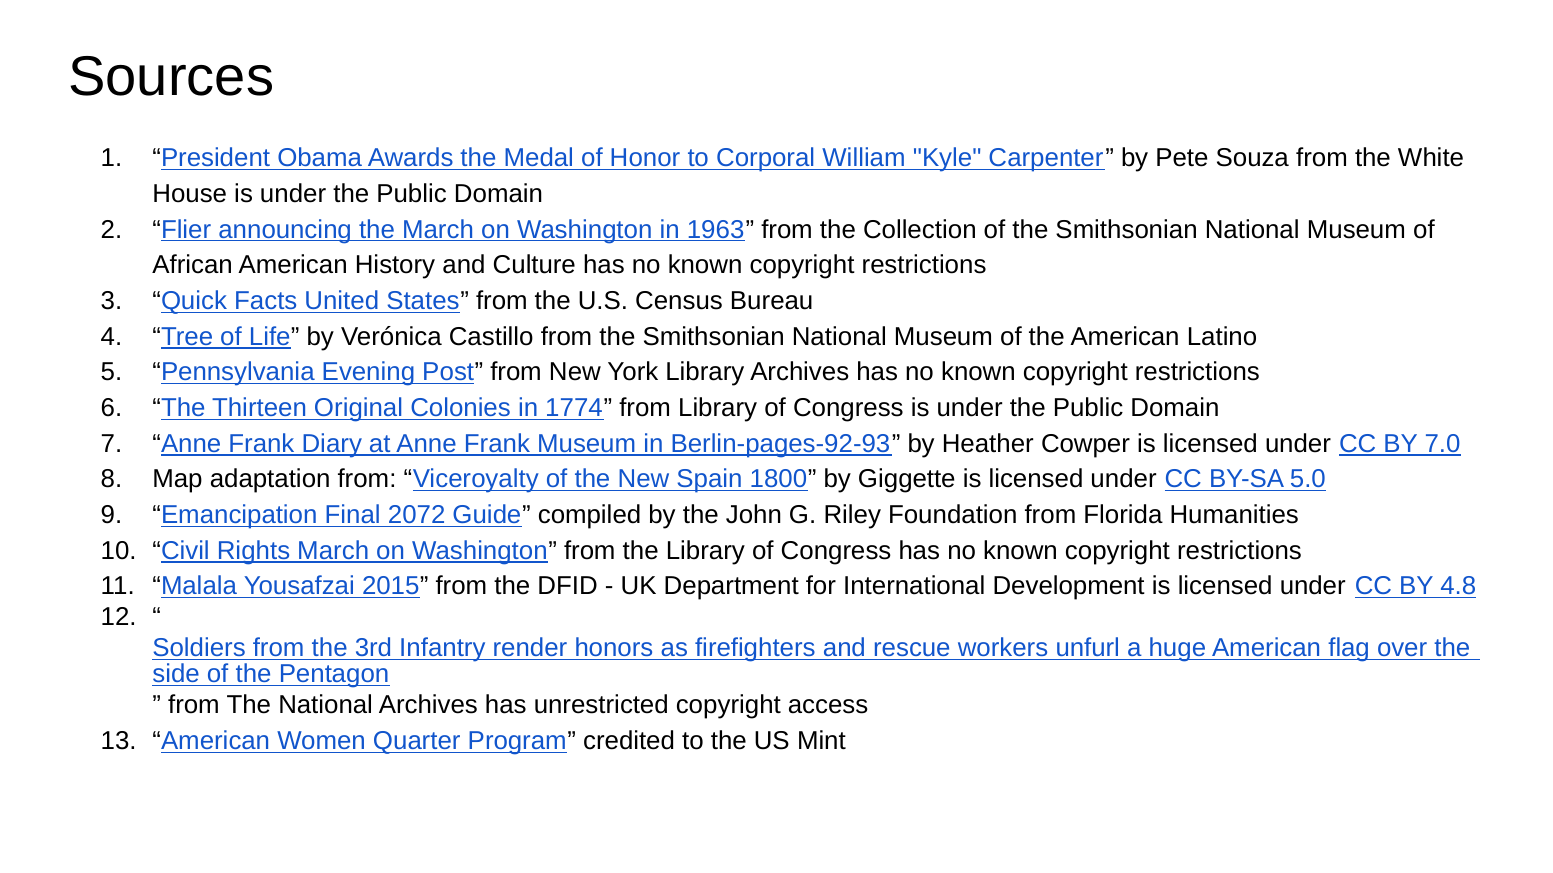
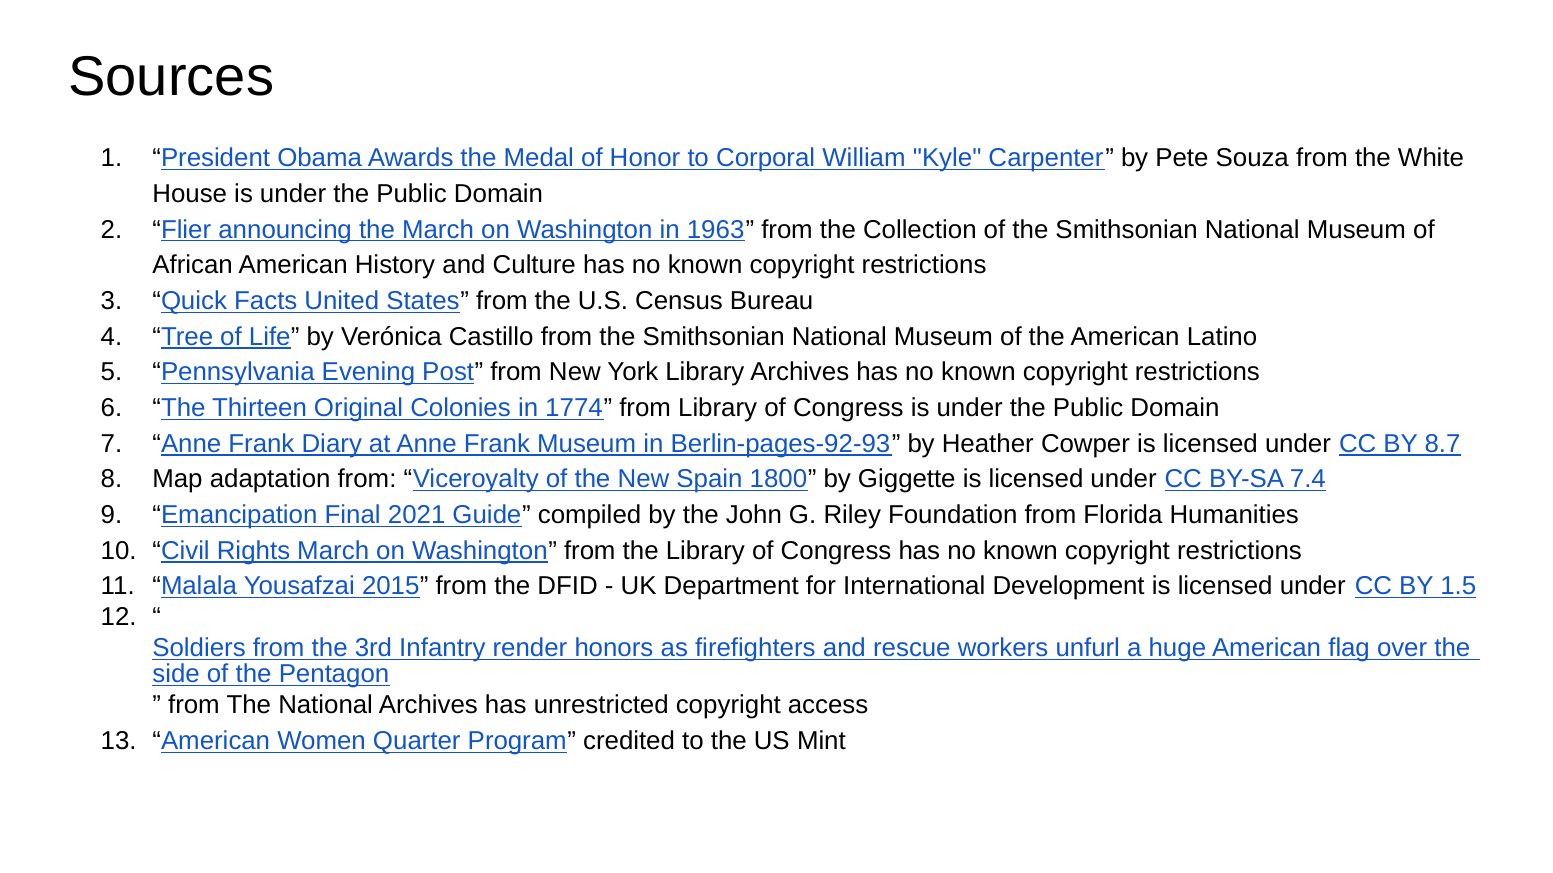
7.0: 7.0 -> 8.7 (1442, 444)
5.0: 5.0 -> 7.4 (1308, 480)
2072: 2072 -> 2021 (417, 515)
4.8: 4.8 -> 1.5 (1458, 587)
